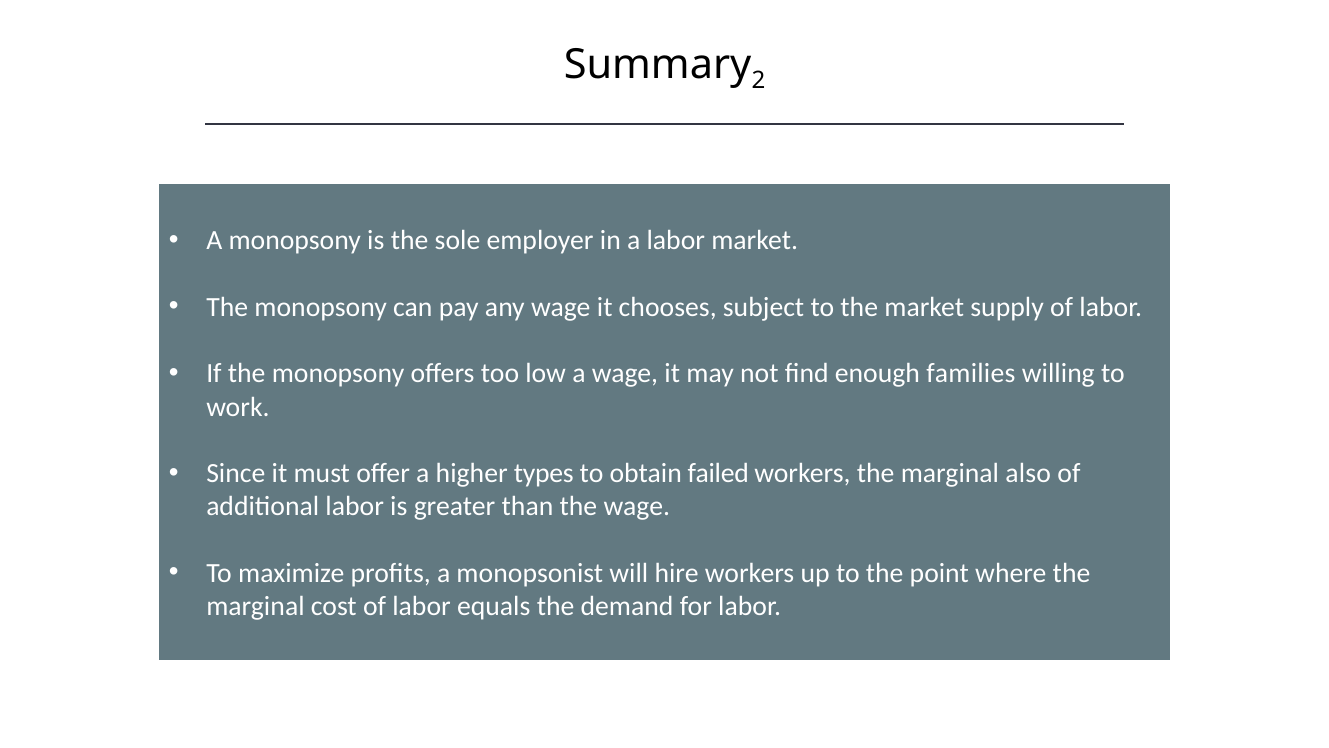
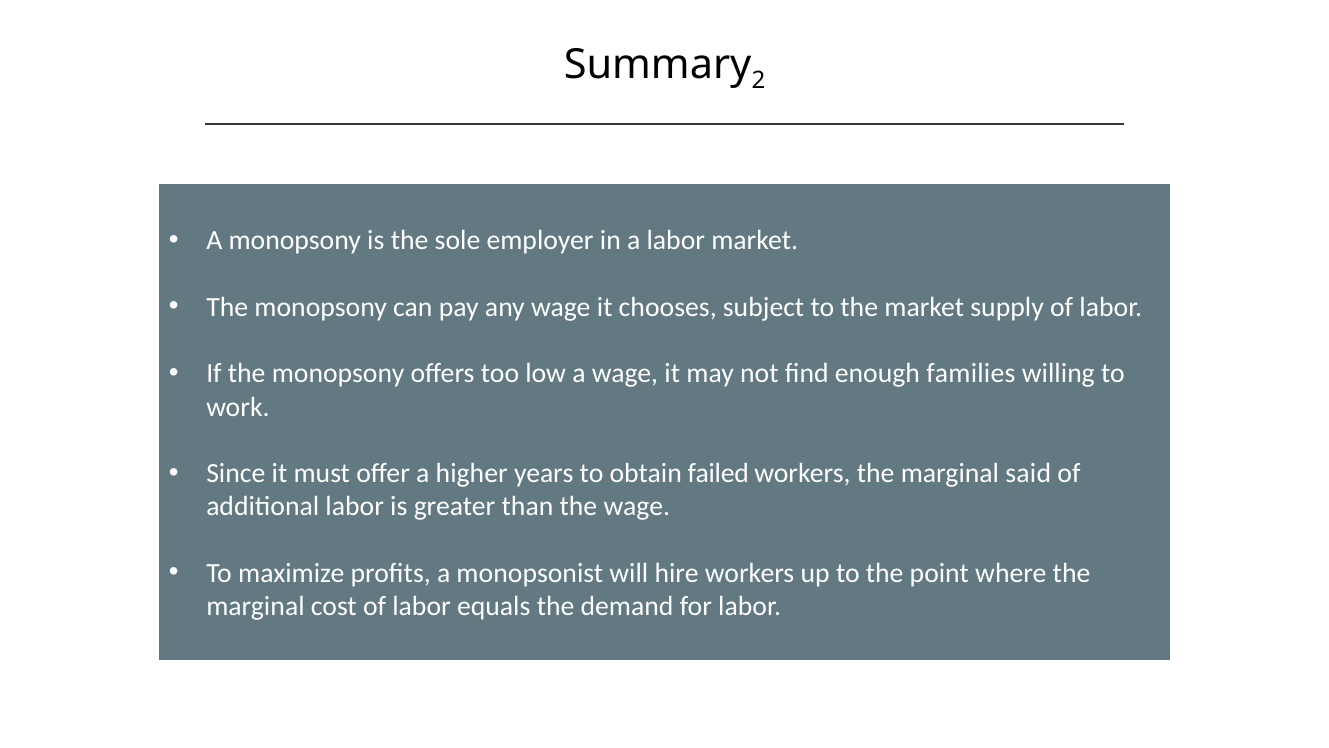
types: types -> years (544, 473)
also: also -> said (1028, 473)
